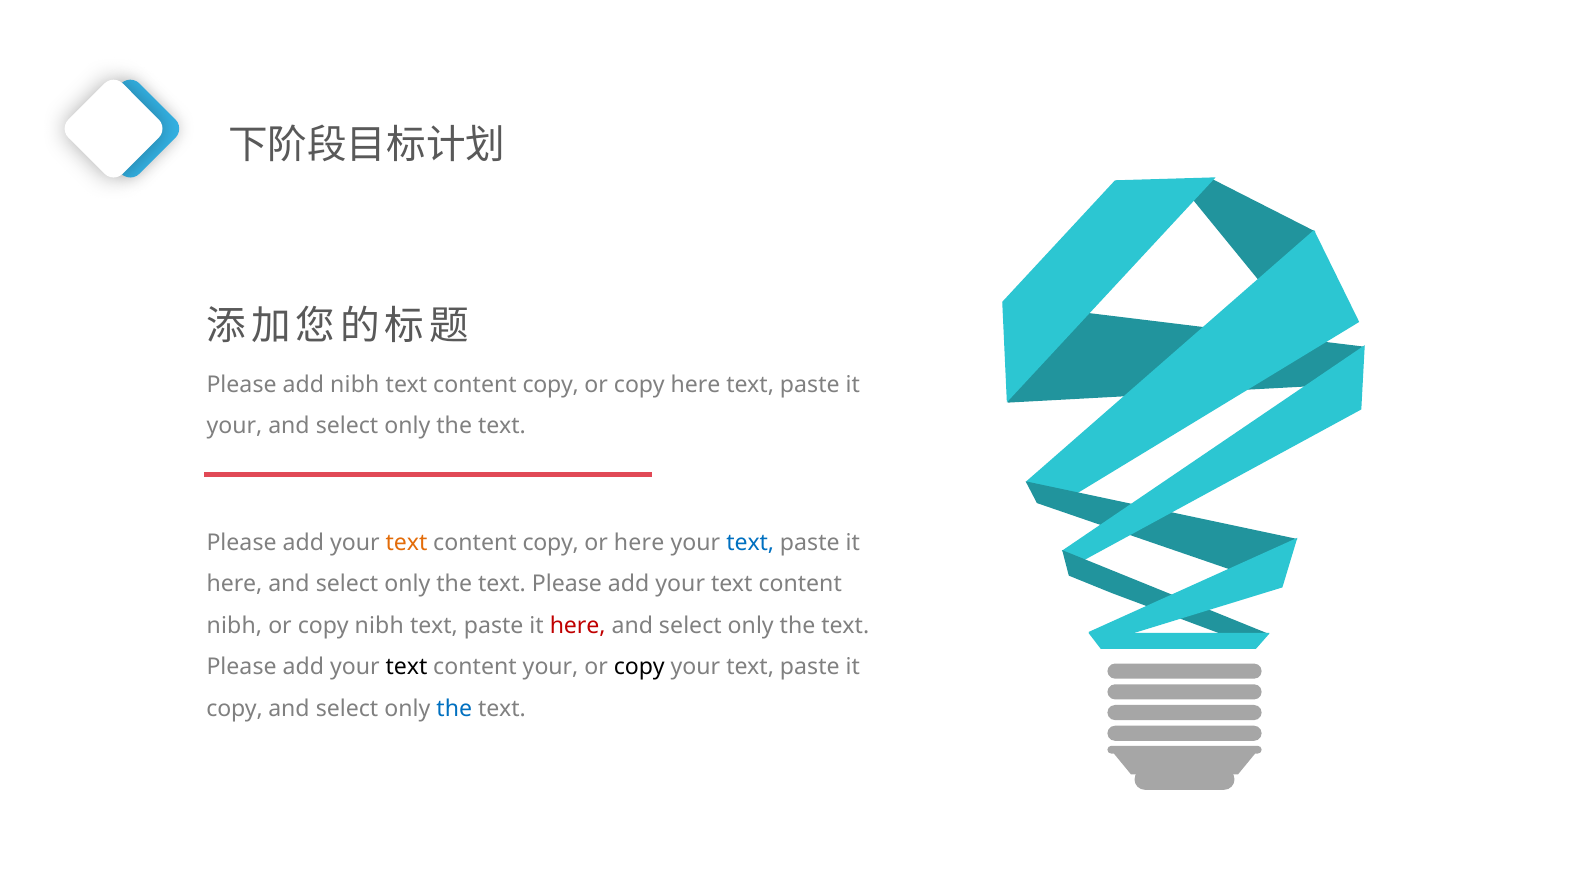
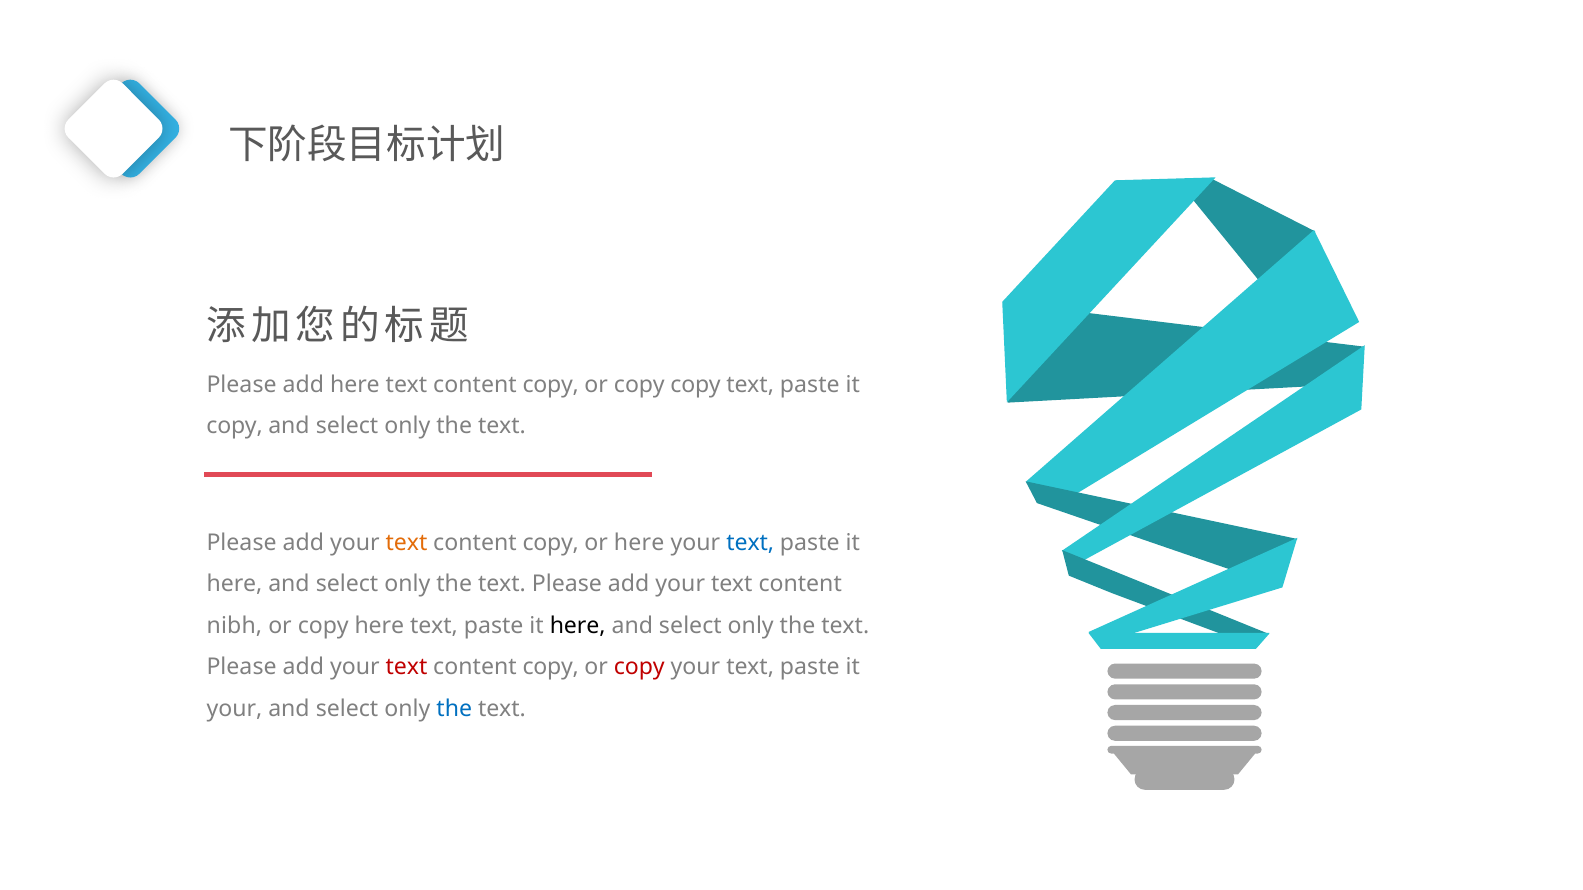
add nibh: nibh -> here (355, 385)
copy here: here -> copy (696, 385)
your: your -> copy (235, 426)
copy nibh: nibh -> here (379, 626)
here colour: red -> black (578, 626)
text colour: black -> red (407, 667)
your: your -> copy (551, 667)
copy colour: black -> red (639, 667)
copy: copy -> your (234, 709)
